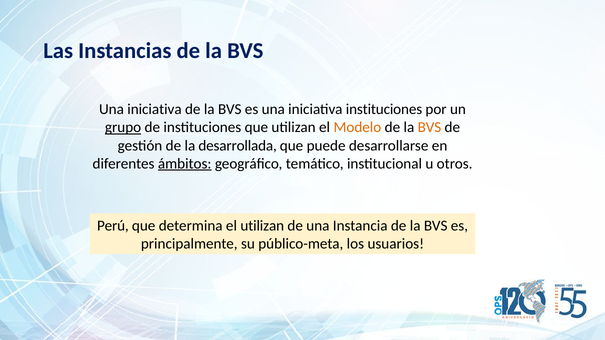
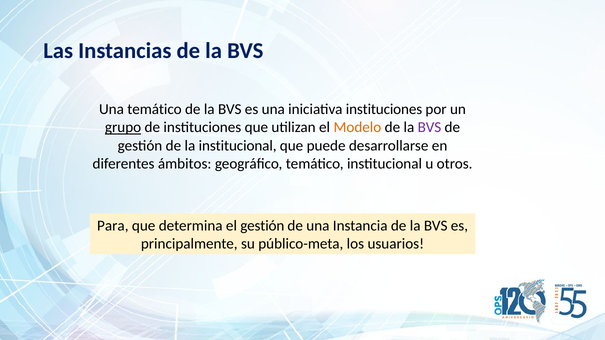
iniciativa: iniciativa -> temático (155, 109)
BVS colour: orange -> purple (429, 128)
la desarrollada: desarrollada -> institucional (238, 146)
ámbitos underline: present -> none (185, 164)
Perú: Perú -> Para (113, 226)
el utilizan: utilizan -> gestión (262, 226)
